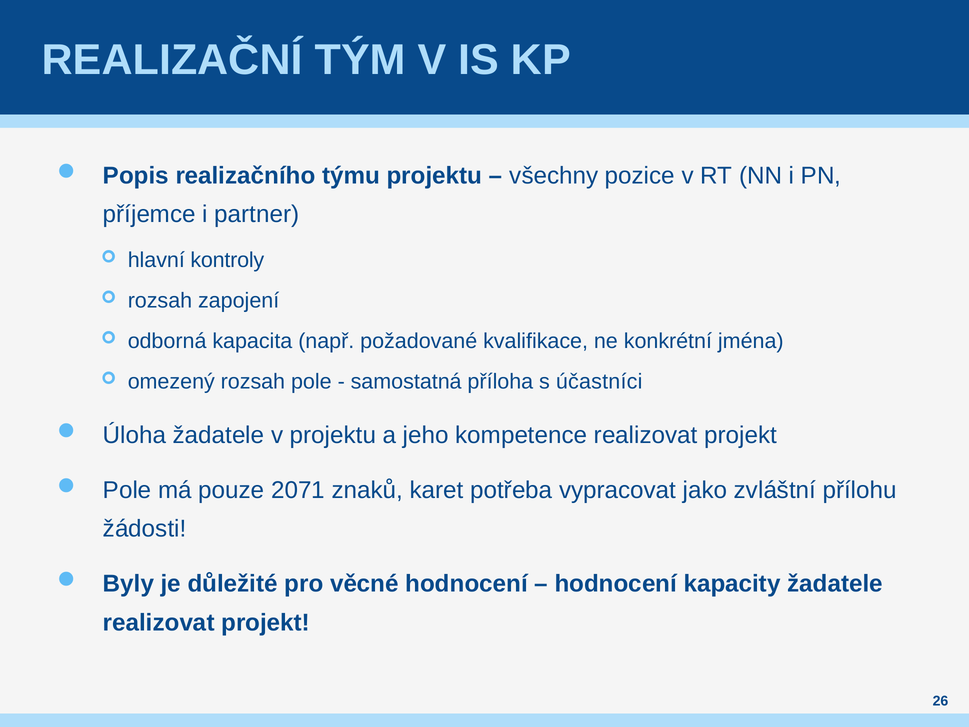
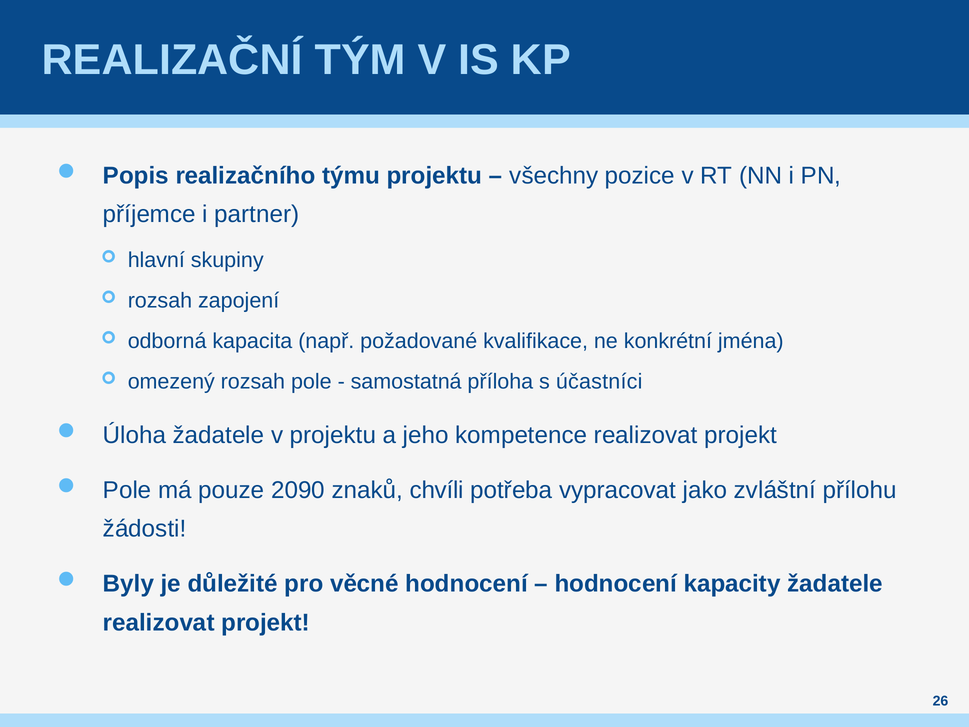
kontroly: kontroly -> skupiny (227, 260)
2071: 2071 -> 2090 (298, 490)
karet: karet -> chvíli (437, 490)
